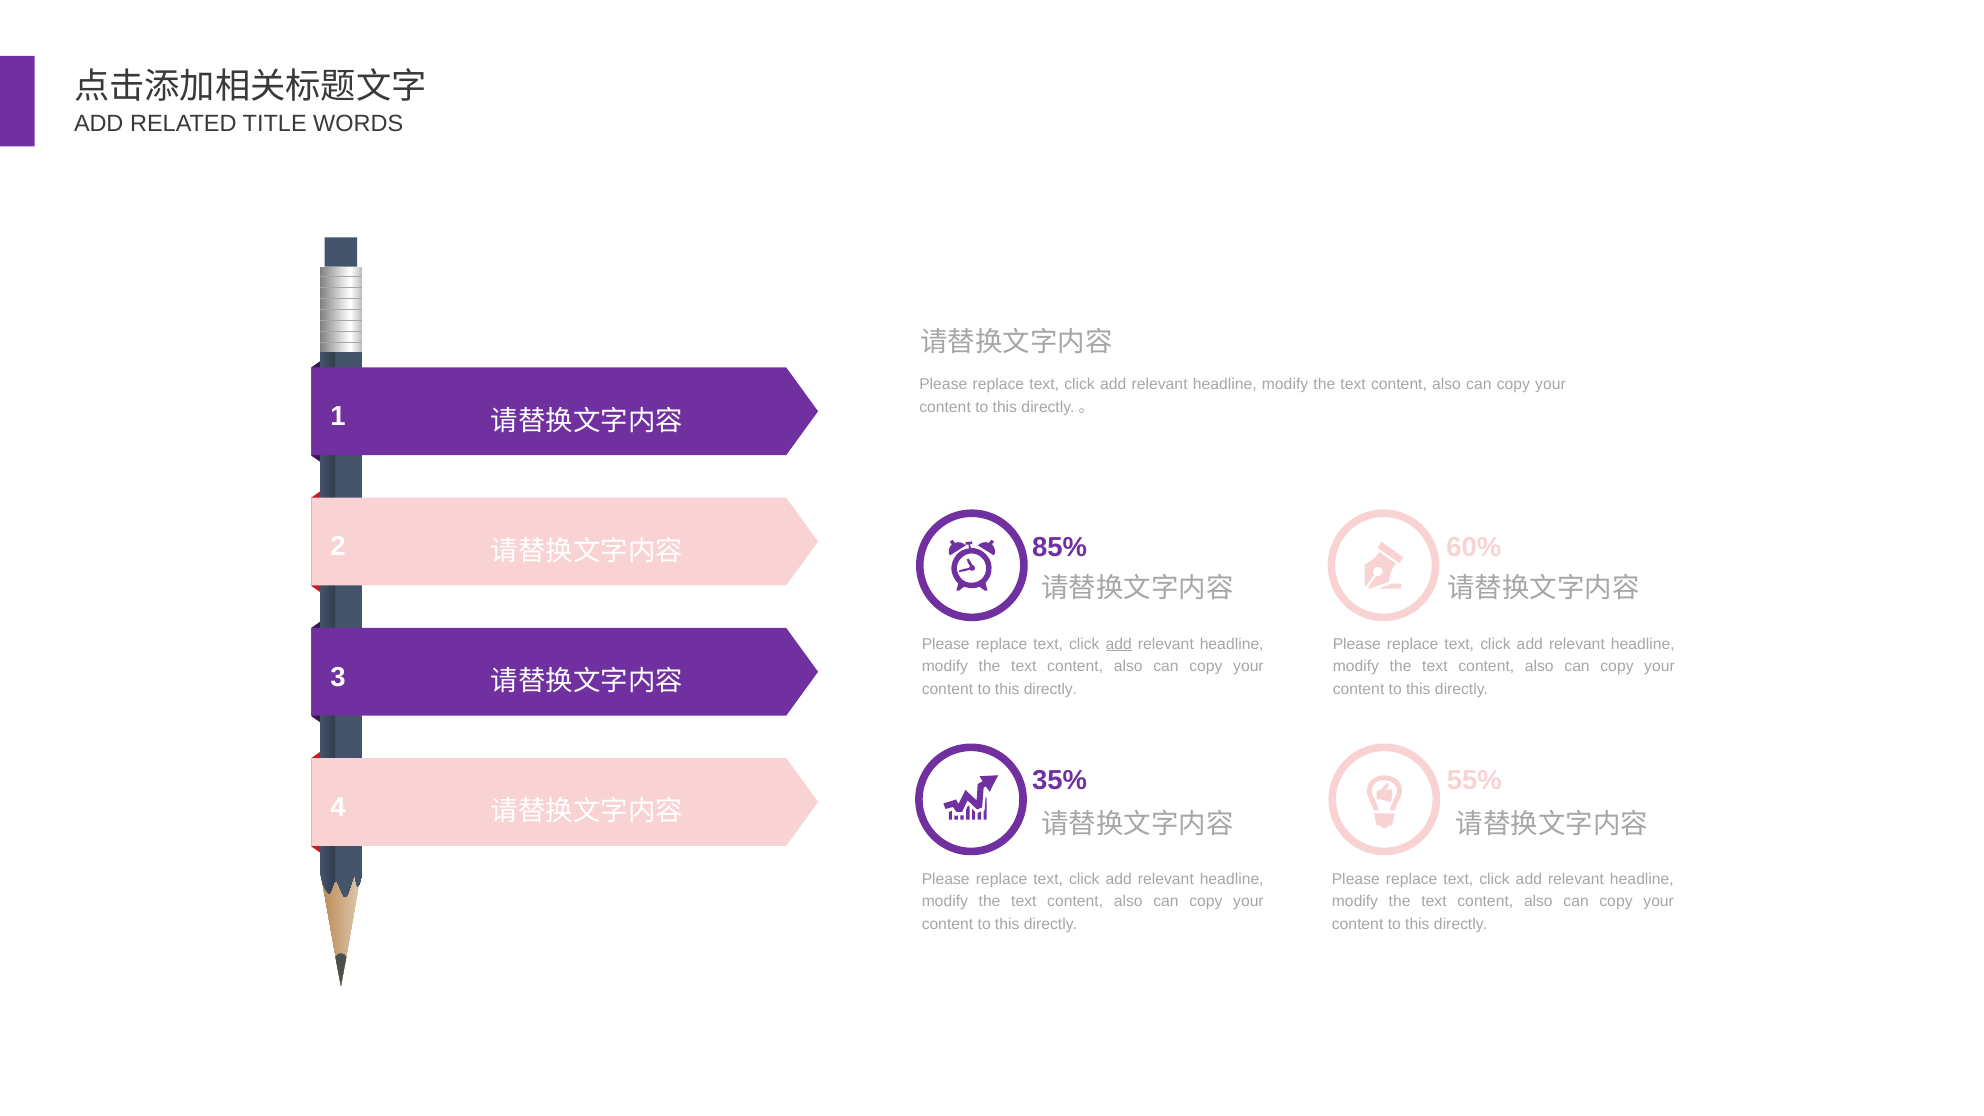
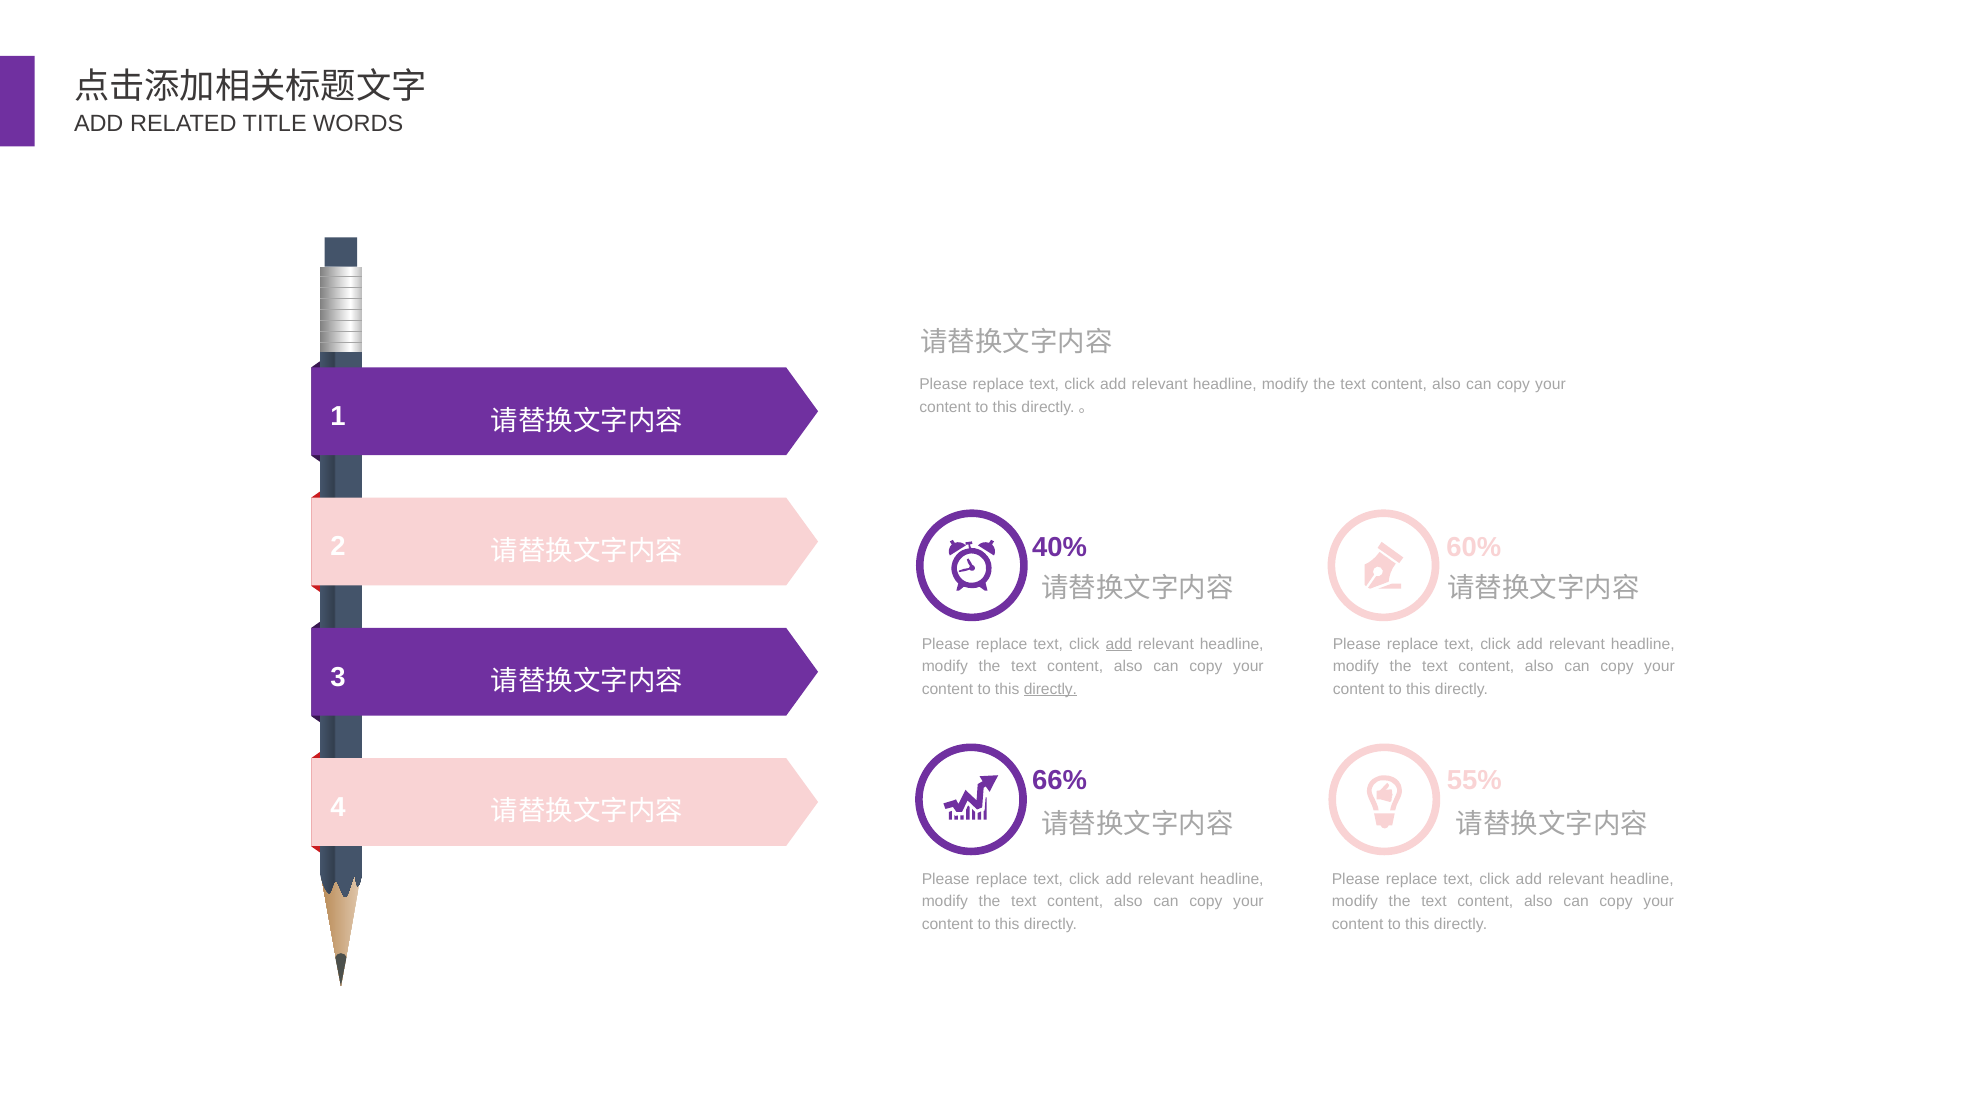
85%: 85% -> 40% (1060, 547)
directly underline: none -> present (1050, 689)
35%: 35% -> 66% (1060, 780)
